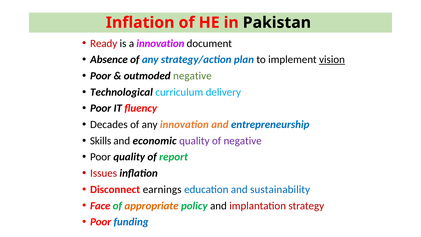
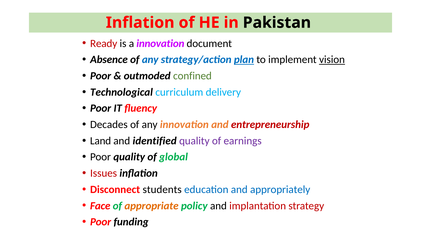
plan underline: none -> present (244, 60)
outmoded negative: negative -> confined (192, 76)
entrepreneurship colour: blue -> red (270, 124)
Skills: Skills -> Land (101, 141)
economic: economic -> identified (155, 141)
of negative: negative -> earnings (243, 141)
report: report -> global (174, 157)
earnings: earnings -> students (162, 189)
sustainability: sustainability -> appropriately (280, 189)
funding colour: blue -> black (131, 222)
